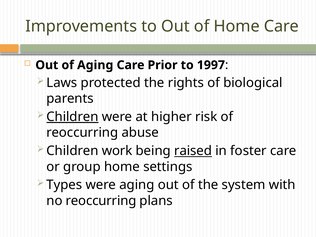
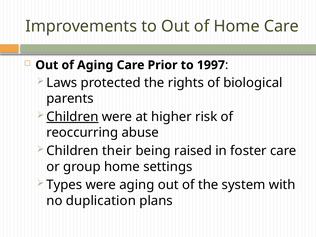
work: work -> their (117, 151)
raised underline: present -> none (193, 151)
no reoccurring: reoccurring -> duplication (101, 201)
